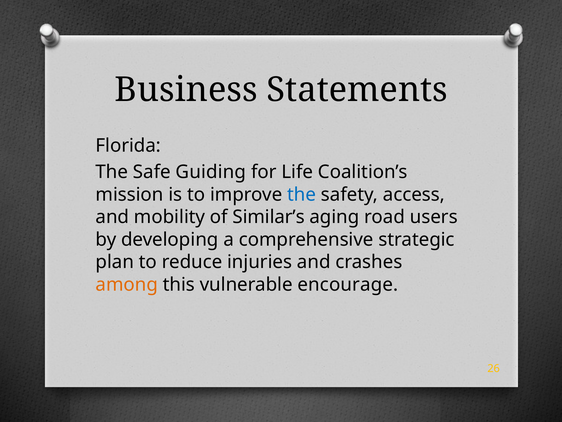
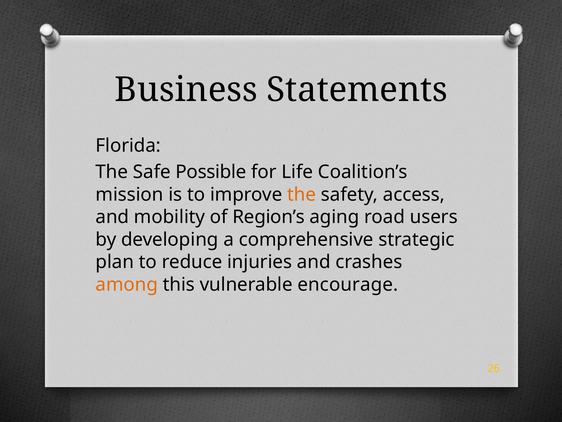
Guiding: Guiding -> Possible (211, 172)
the colour: blue -> orange (302, 194)
Similar’s: Similar’s -> Region’s (269, 217)
